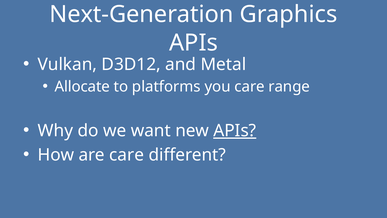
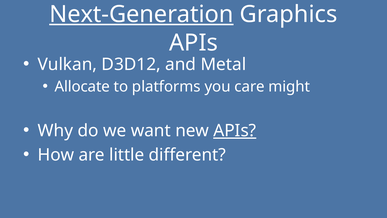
Next-Generation underline: none -> present (141, 14)
range: range -> might (289, 86)
are care: care -> little (127, 155)
